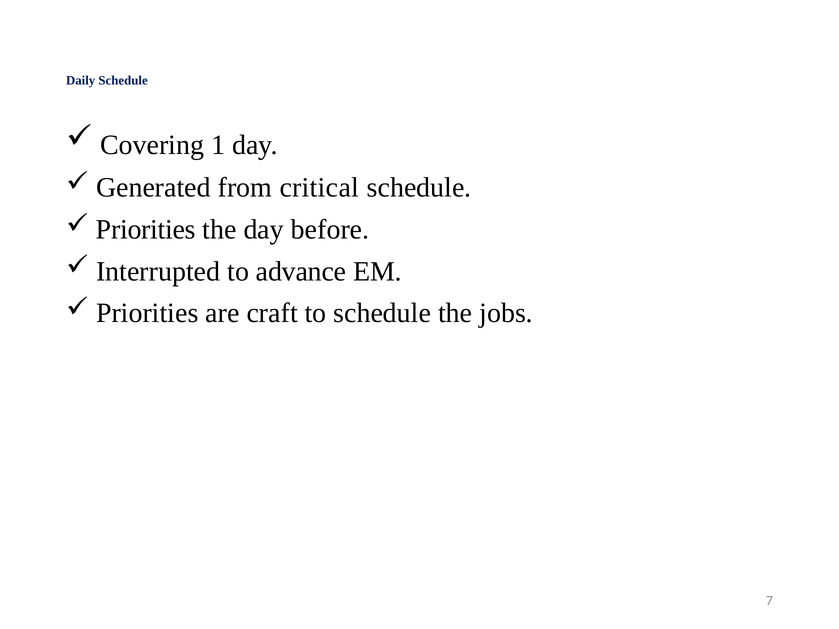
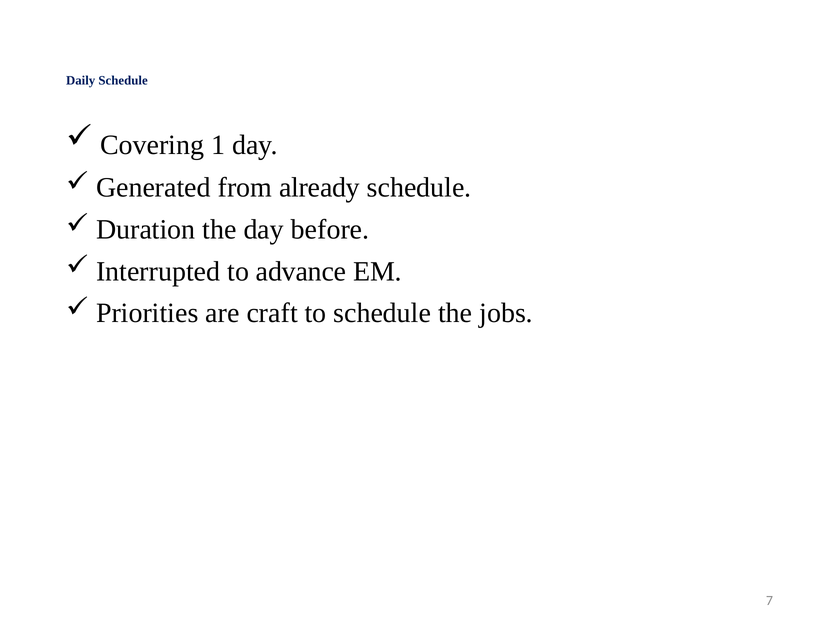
critical: critical -> already (320, 188)
Priorities: Priorities -> Duration (146, 230)
